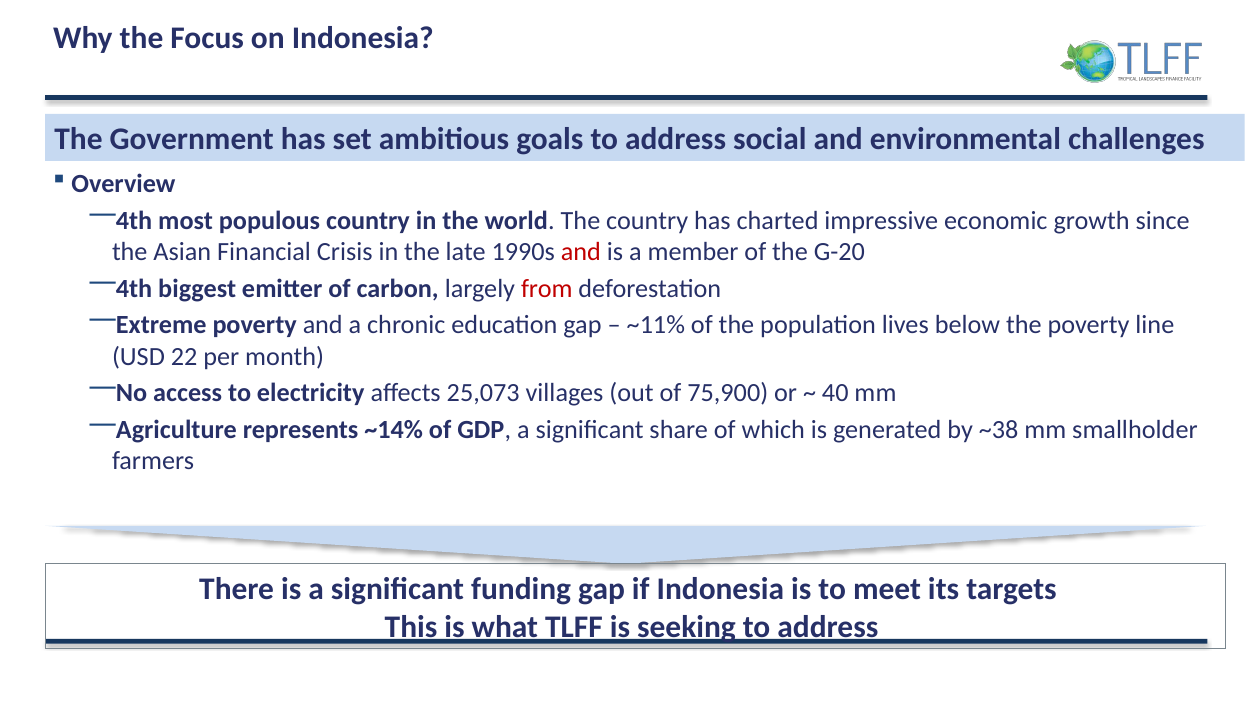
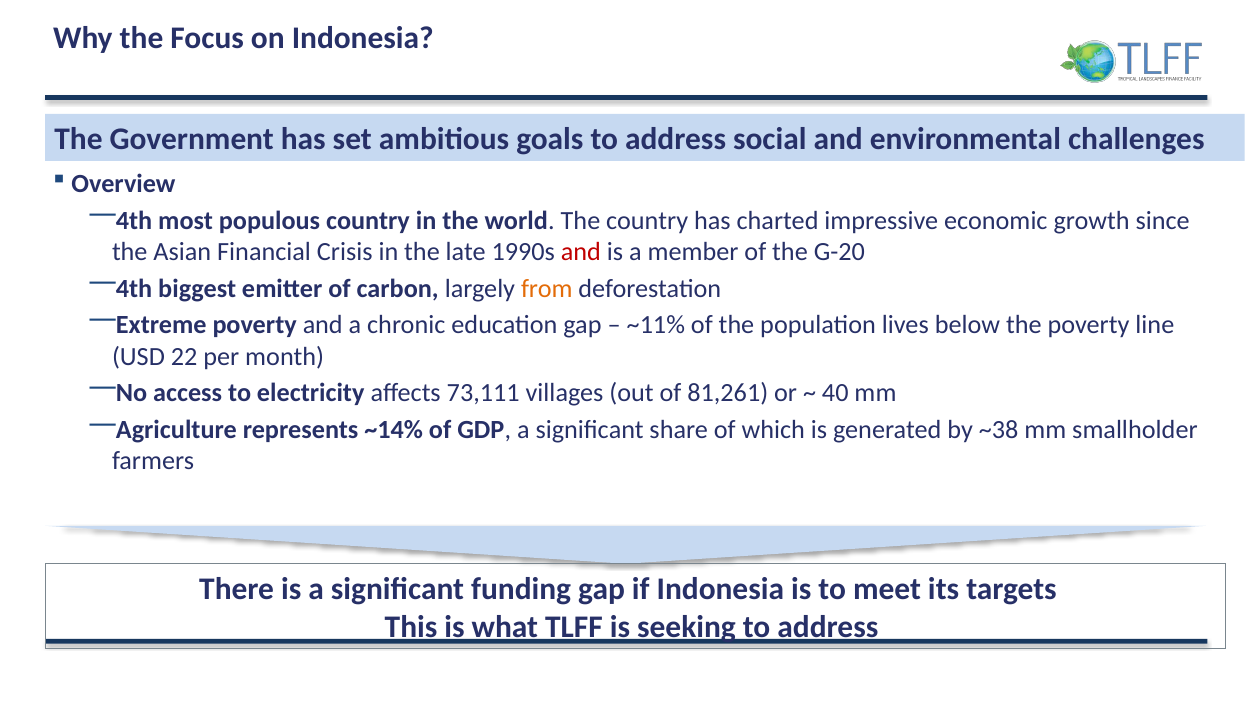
from colour: red -> orange (547, 289)
25,073: 25,073 -> 73,111 (483, 393)
75,900: 75,900 -> 81,261 (728, 393)
